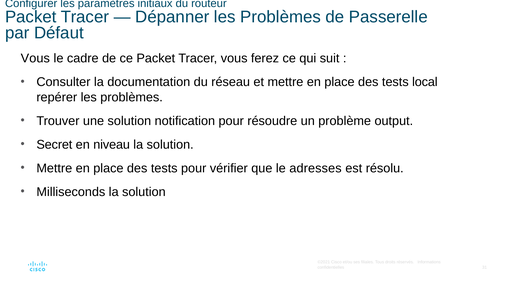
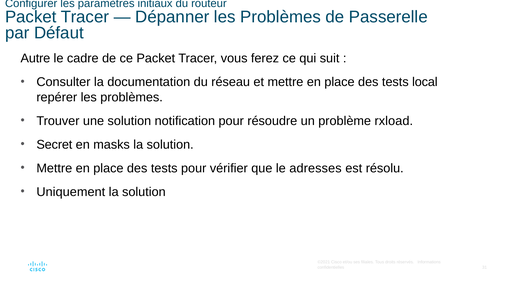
Vous: Vous -> Autre (35, 58)
output: output -> rxload (394, 121)
niveau: niveau -> masks (112, 144)
Milliseconds: Milliseconds -> Uniquement (71, 192)
